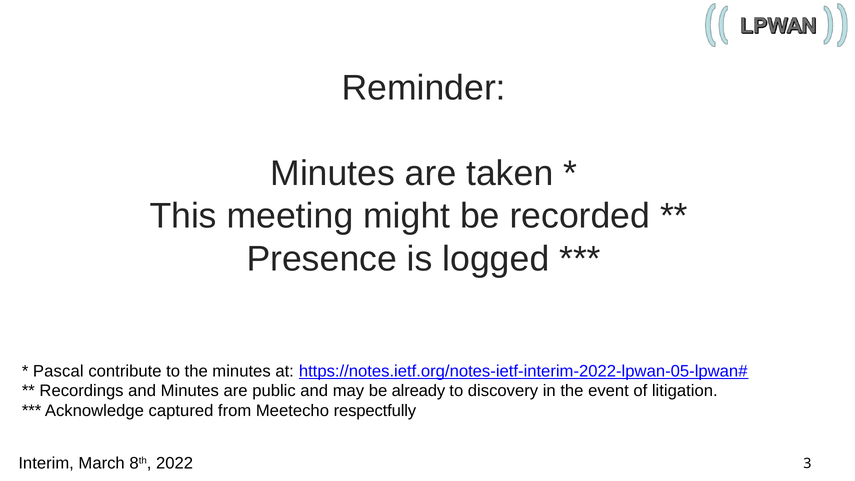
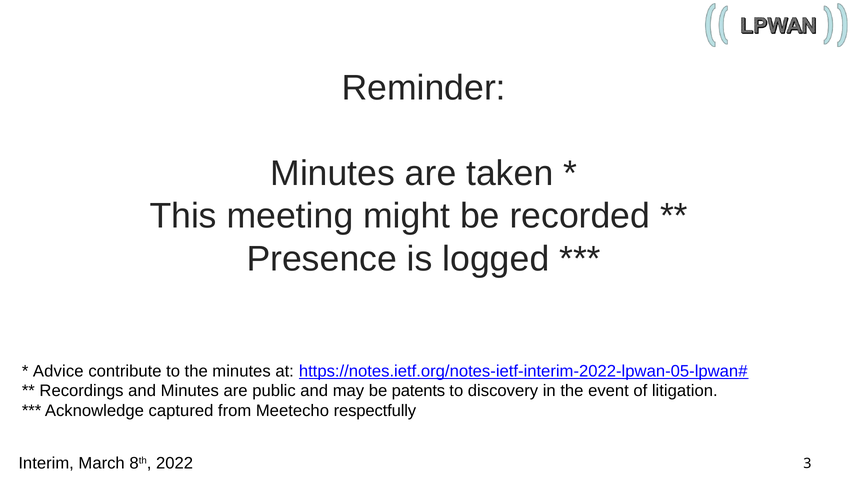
Pascal: Pascal -> Advice (58, 371)
already: already -> patents (418, 391)
